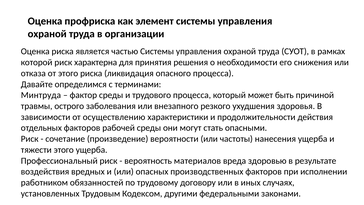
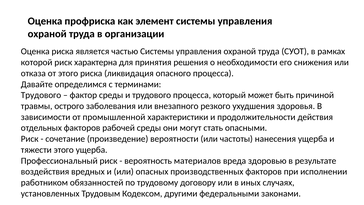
Минтруда: Минтруда -> Трудового (41, 95)
осуществлению: осуществлению -> промышленной (114, 117)
